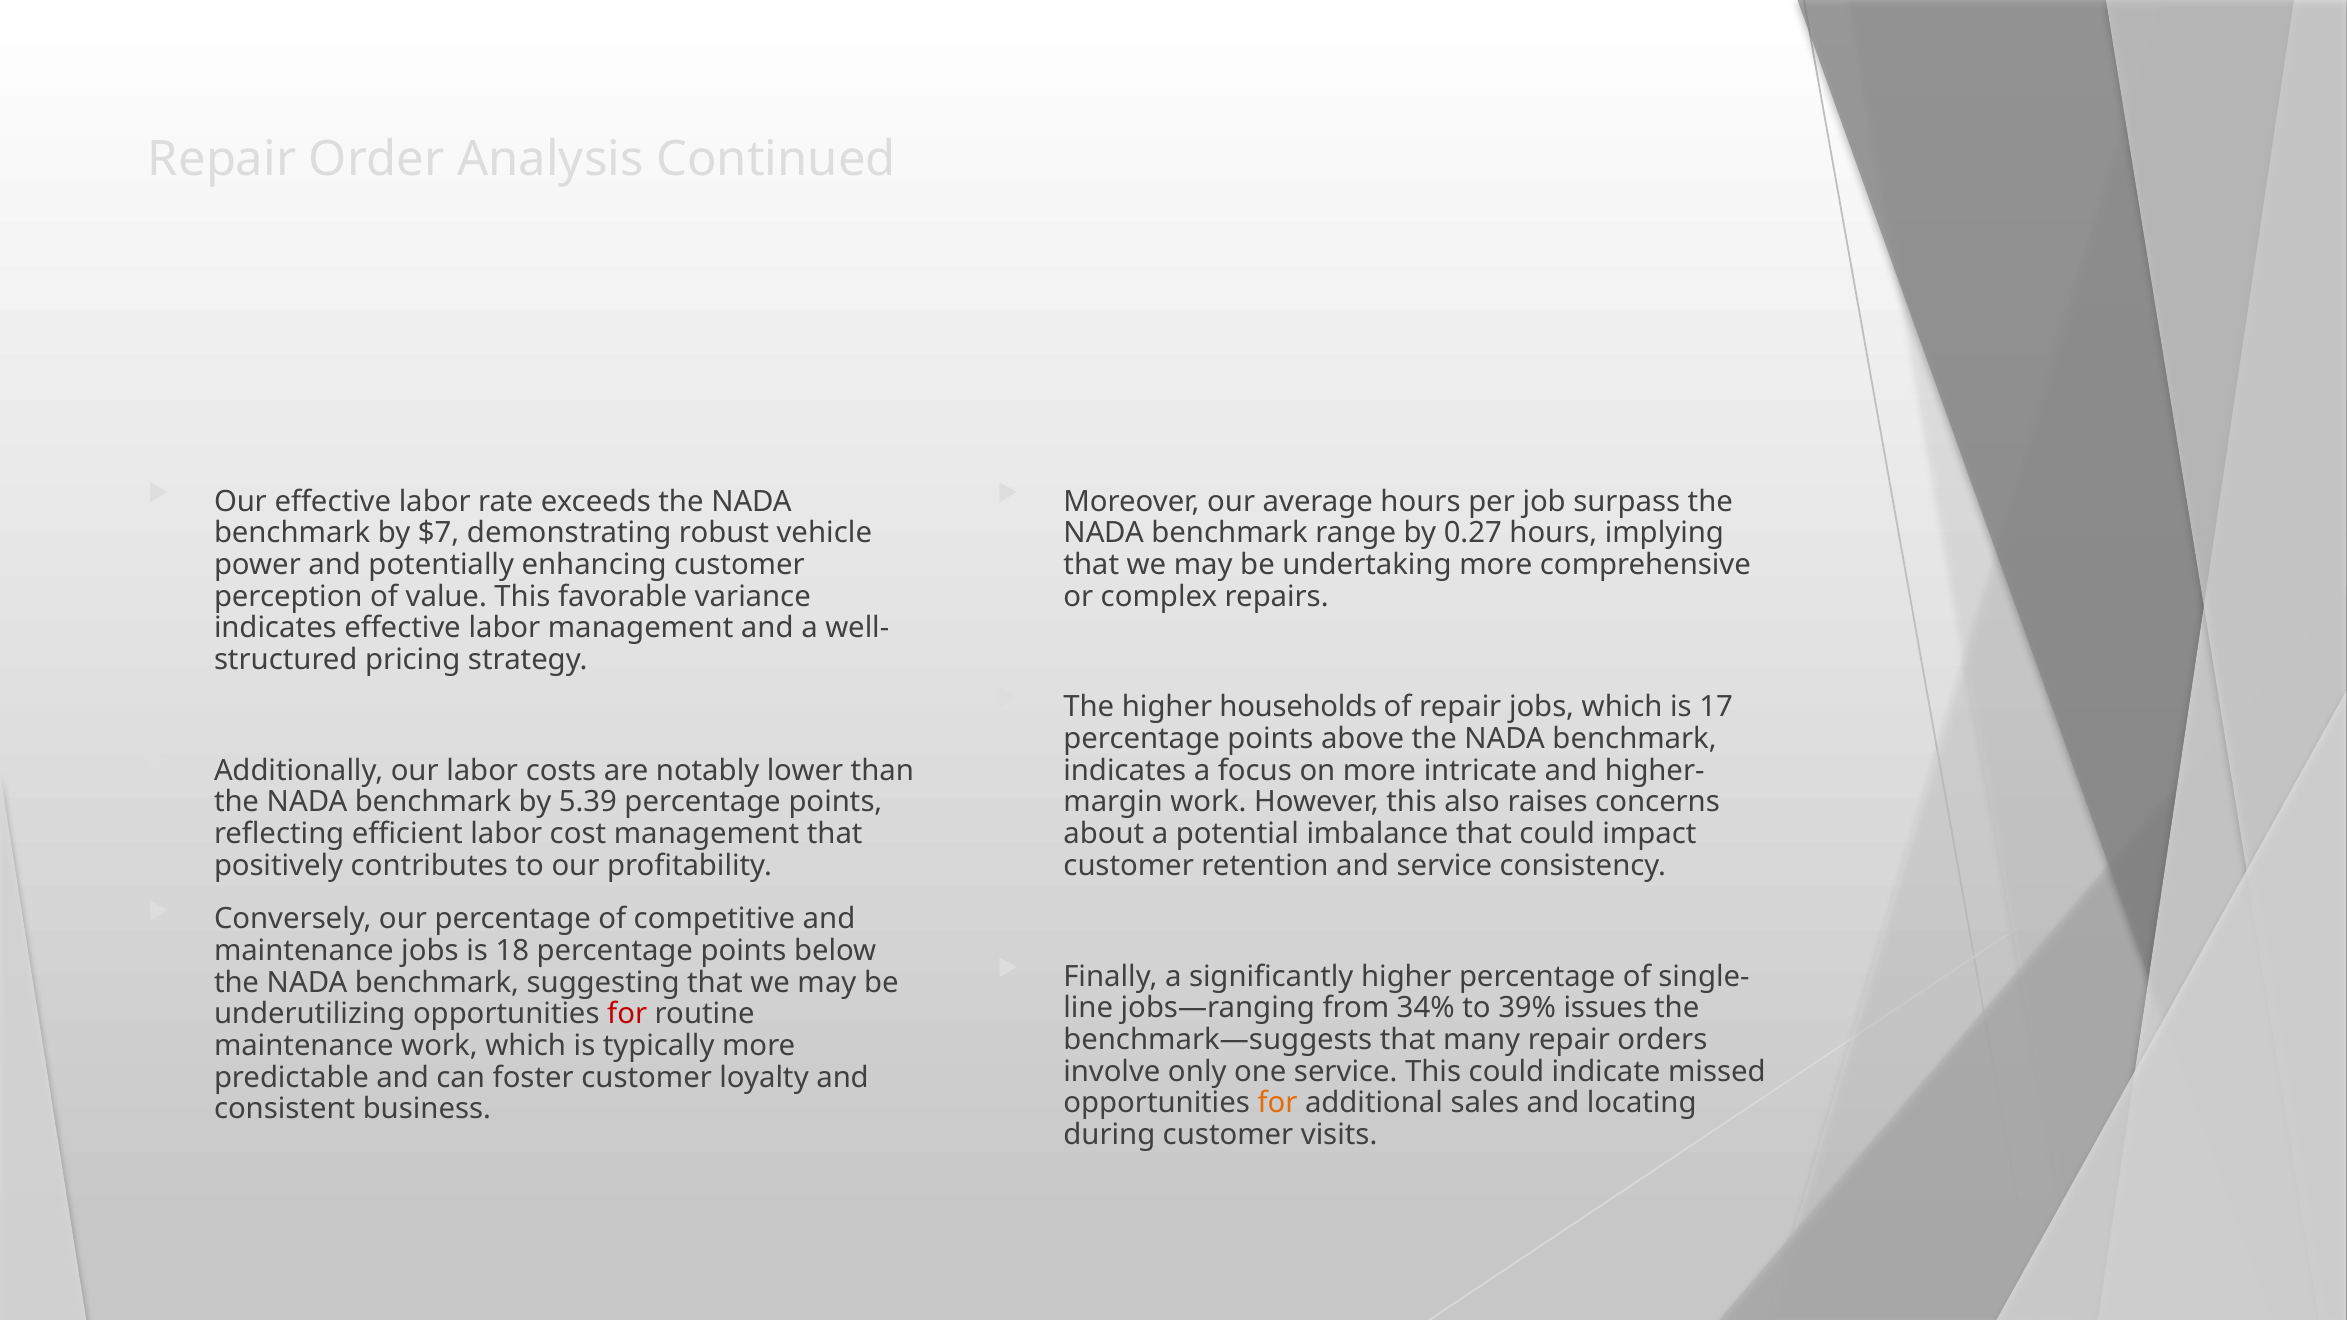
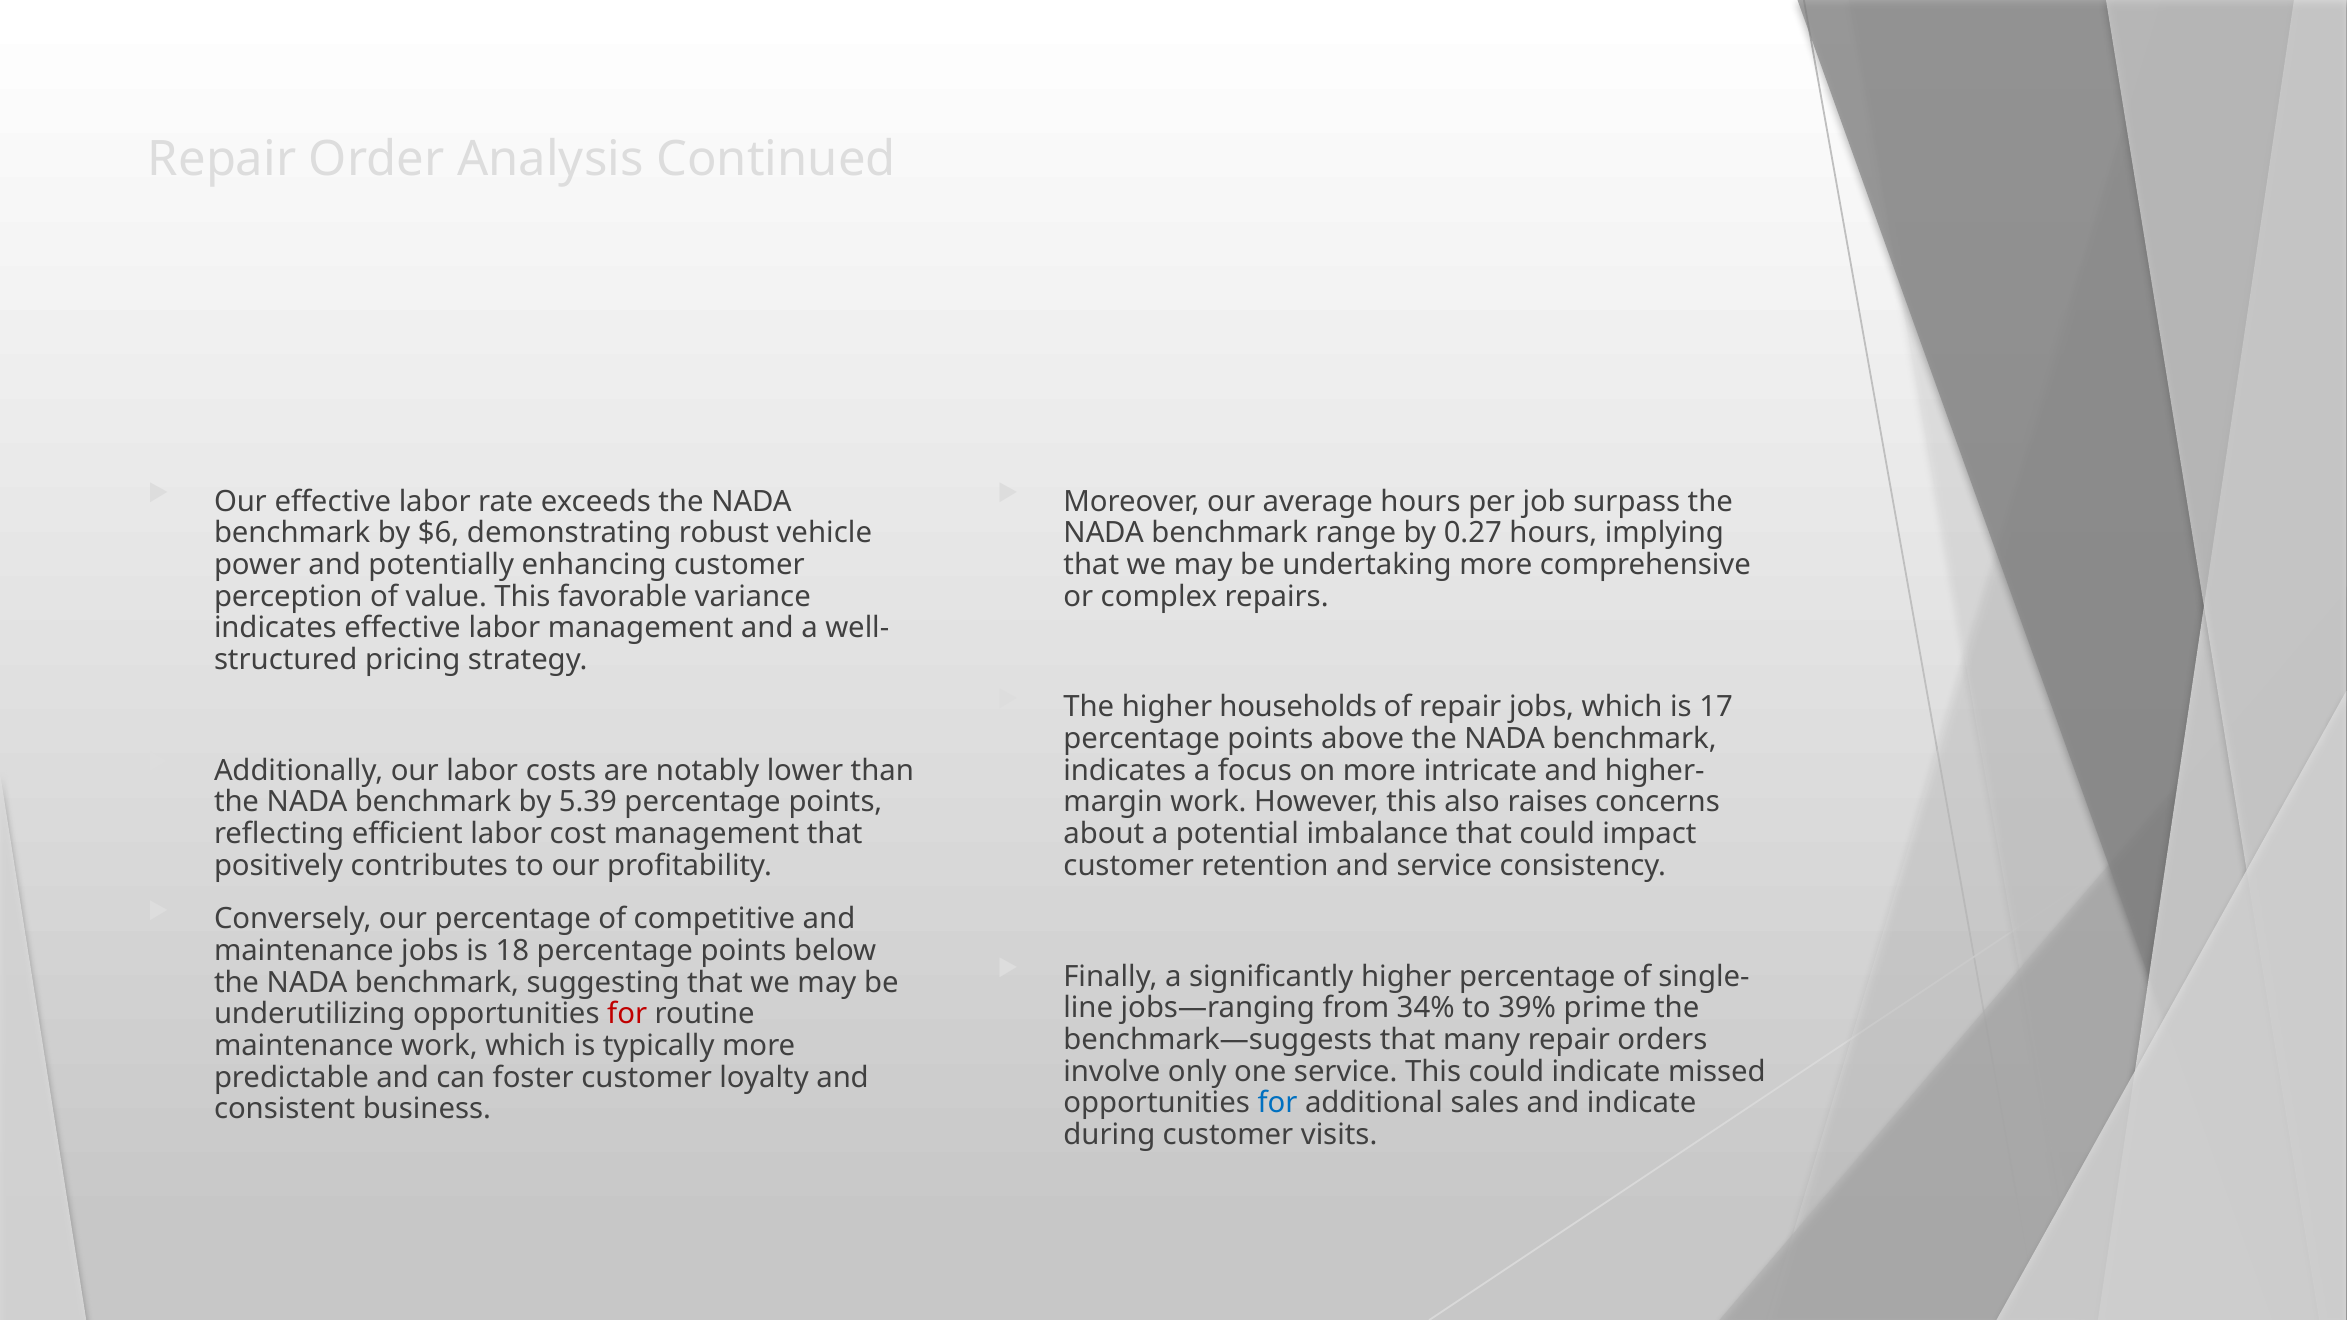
$7: $7 -> $6 (439, 533)
issues: issues -> prime (1605, 1008)
for colour: orange -> blue (1278, 1103)
and locating: locating -> indicate (1642, 1103)
